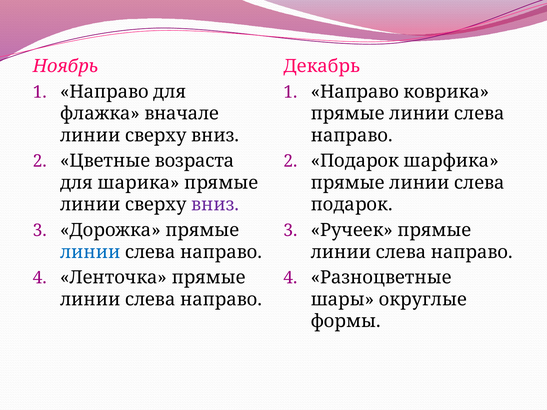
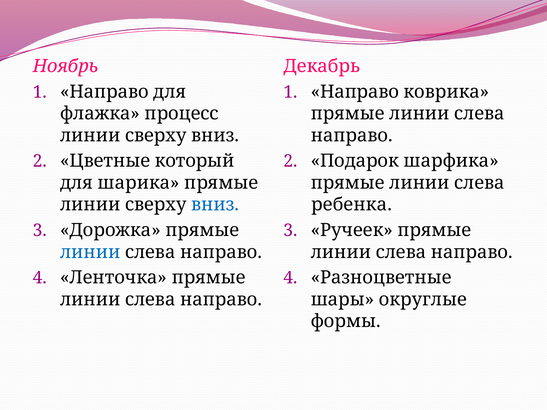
вначале: вначале -> процесс (182, 114)
возраста: возраста -> который (195, 161)
вниз colour: purple -> blue (215, 205)
подарок: подарок -> ребенка (352, 205)
